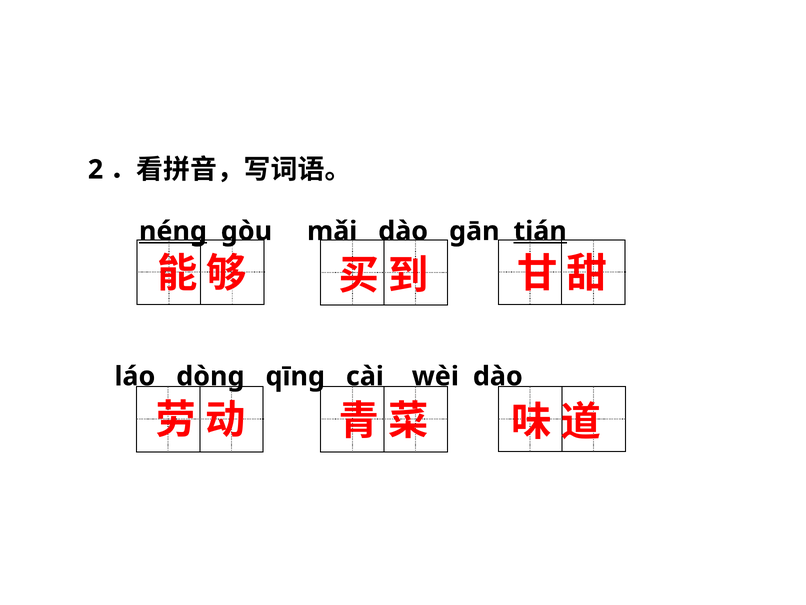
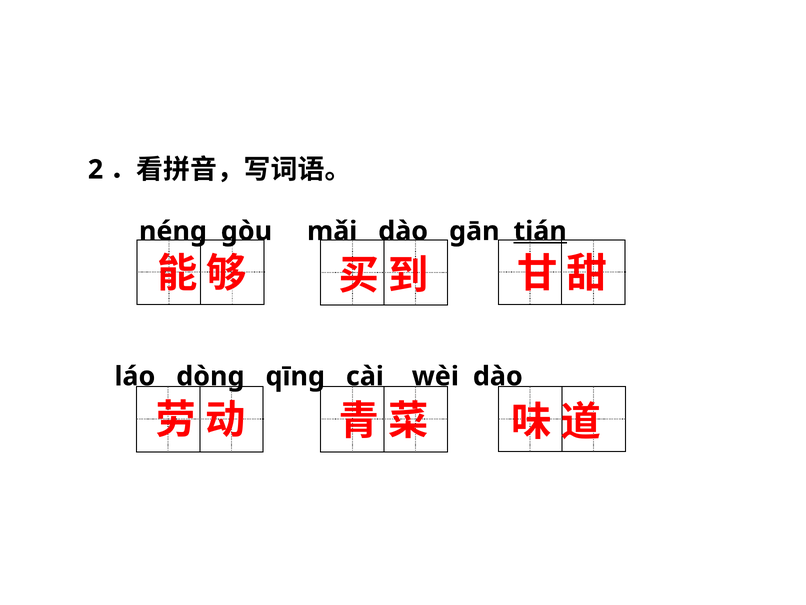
néng underline: present -> none (173, 231)
